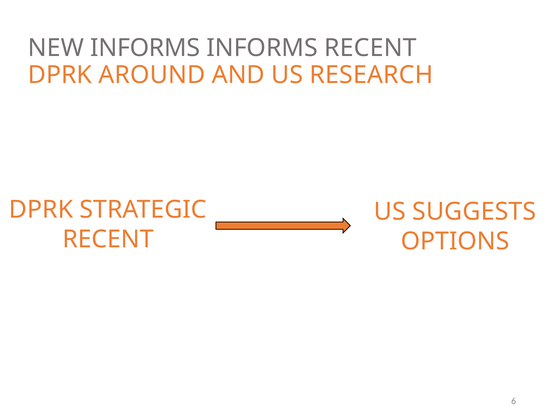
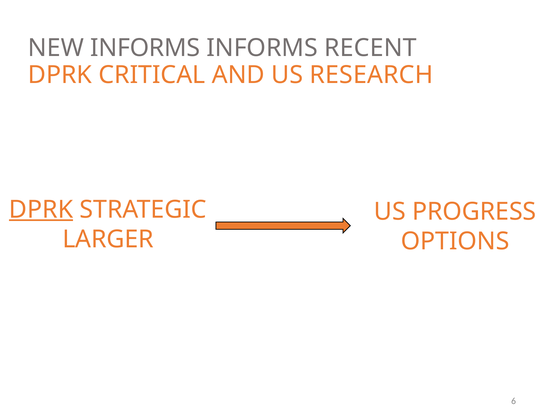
AROUND: AROUND -> CRITICAL (152, 75)
DPRK underline: none -> present (41, 209)
SUGGESTS: SUGGESTS -> PROGRESS (474, 212)
RECENT: RECENT -> LARGER (108, 239)
